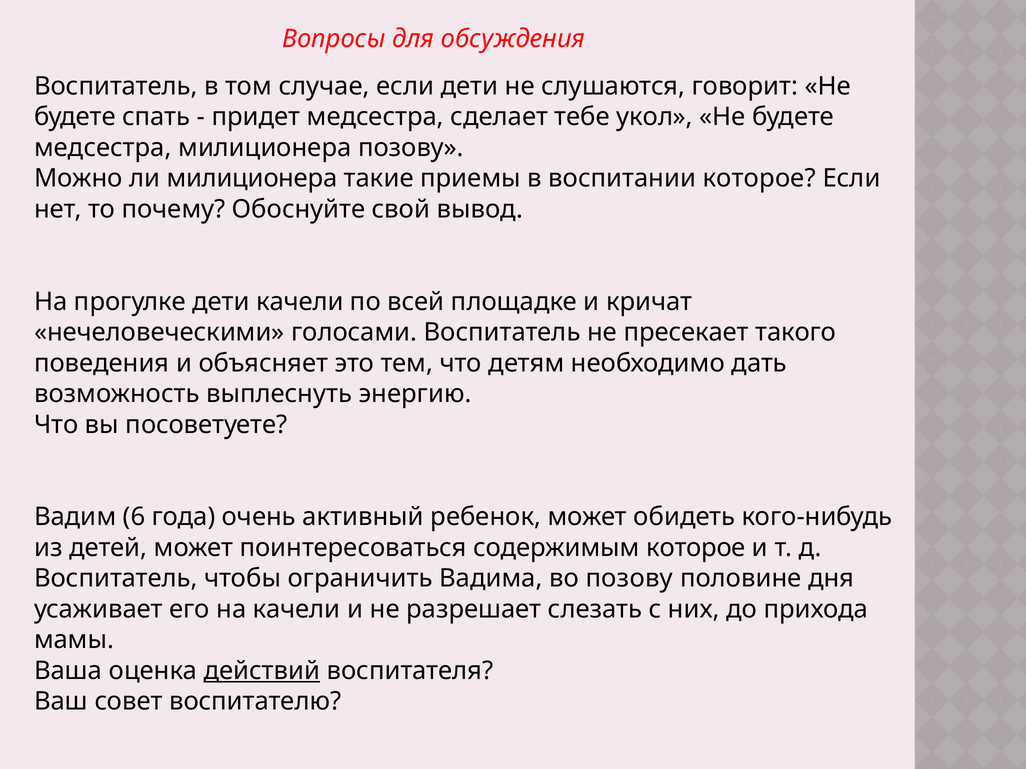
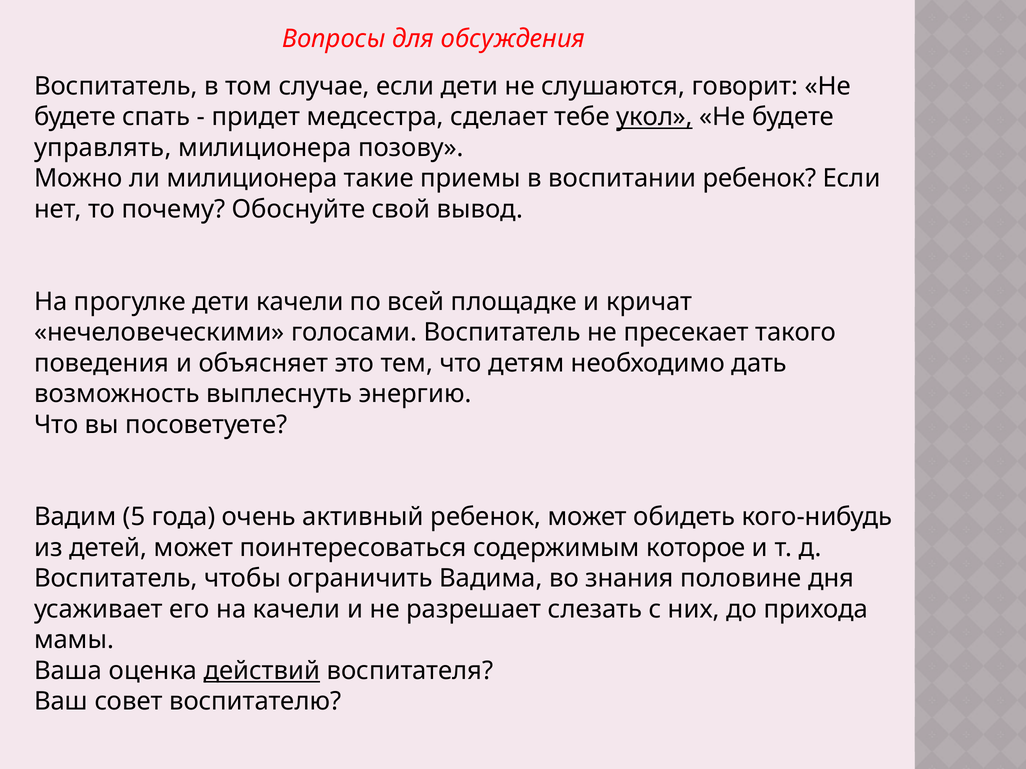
укол underline: none -> present (655, 117)
медсестра: медсестра -> управлять (103, 148)
воспитании которое: которое -> ребенок (759, 179)
6: 6 -> 5 (134, 517)
во позову: позову -> знания (630, 579)
